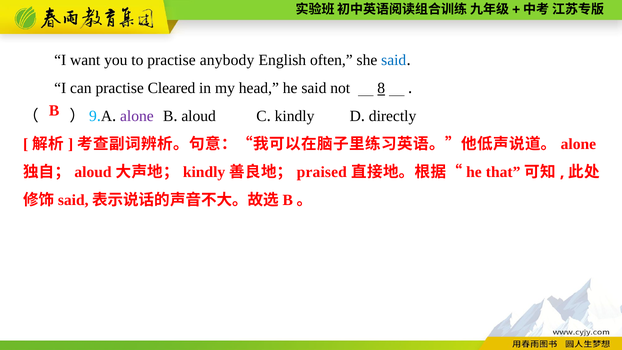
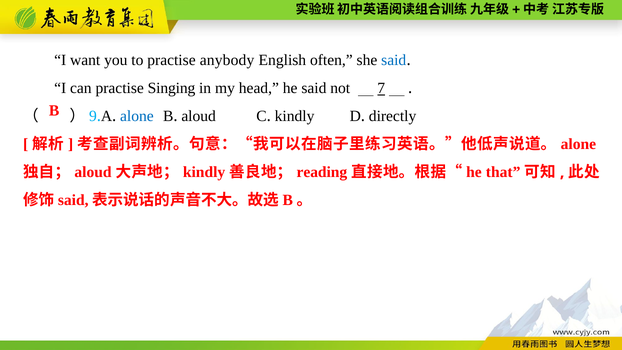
Cleared: Cleared -> Singing (172, 88)
8: 8 -> 7 (381, 88)
alone colour: purple -> blue (137, 116)
praised: praised -> reading (322, 172)
